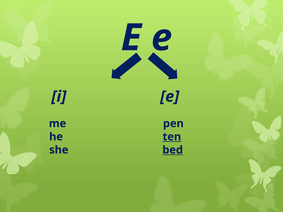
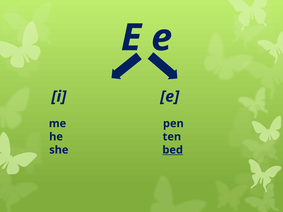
ten underline: present -> none (172, 137)
